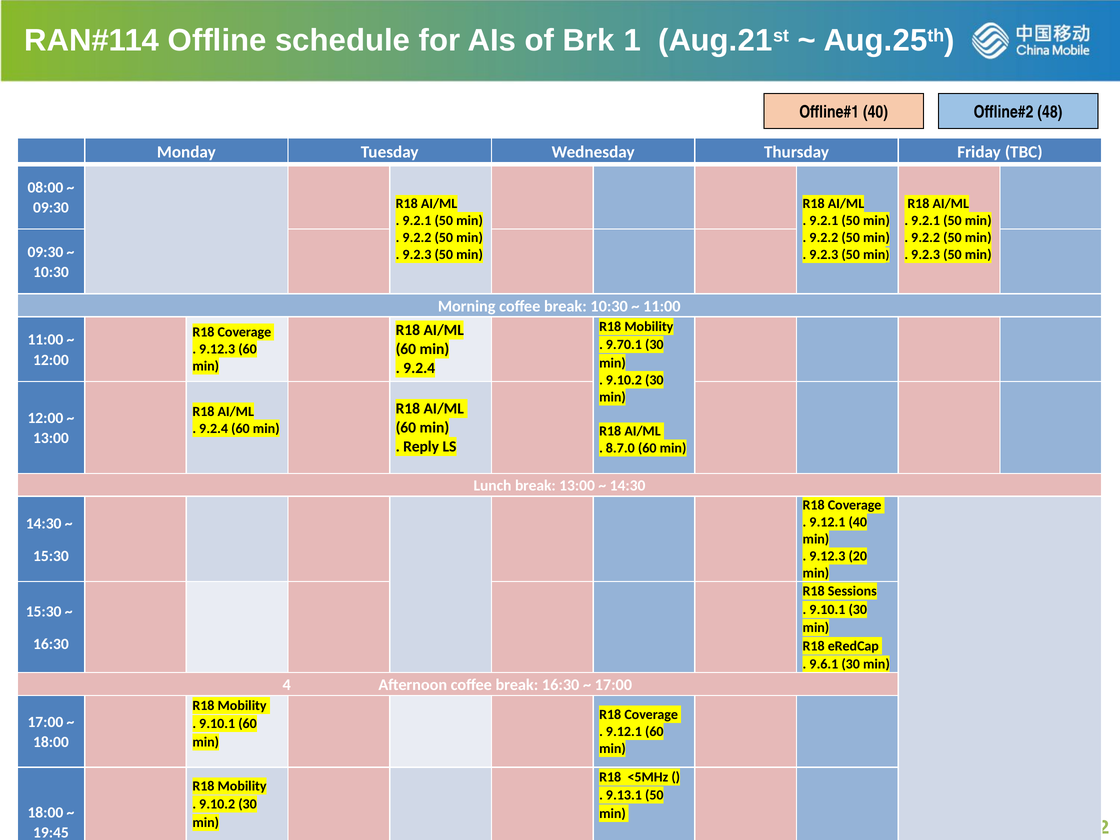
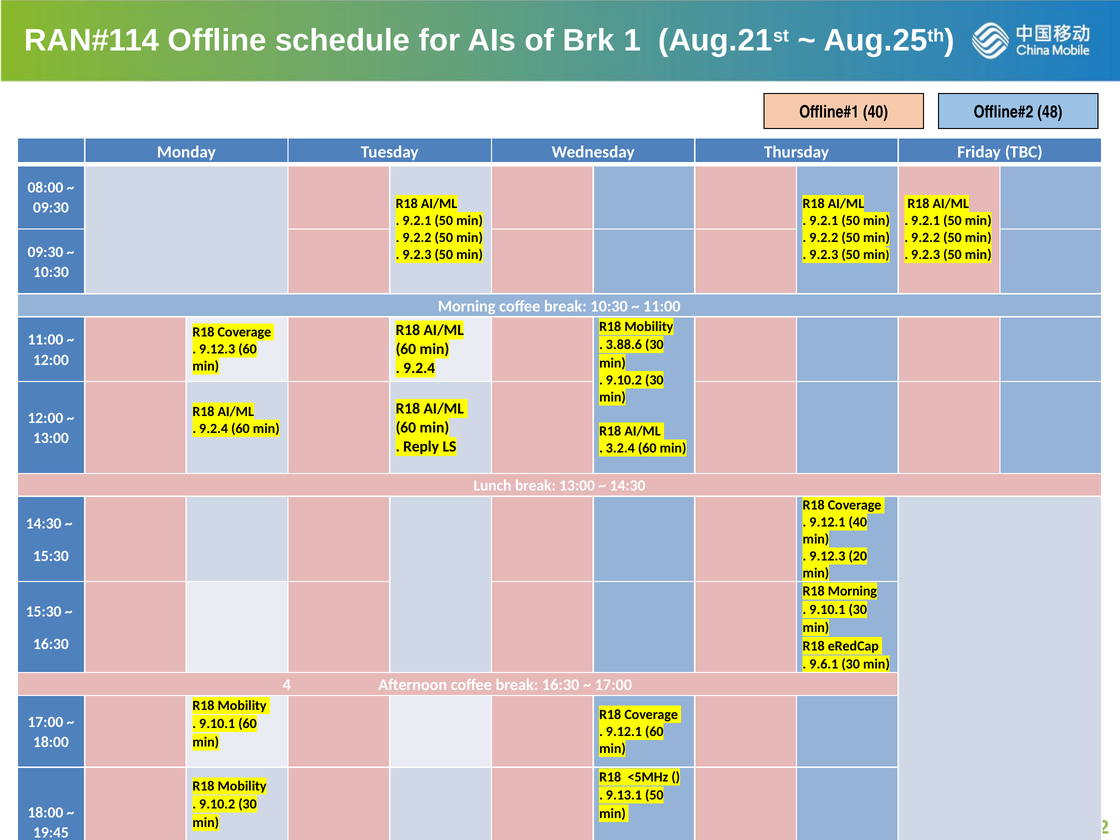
9.70.1: 9.70.1 -> 3.88.6 (624, 345)
8.7.0: 8.7.0 -> 3.2.4 (620, 448)
R18 Sessions: Sessions -> Morning (852, 591)
